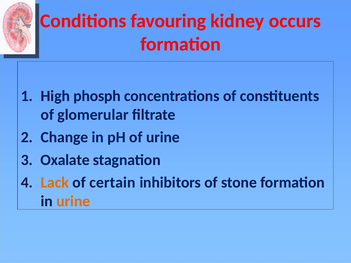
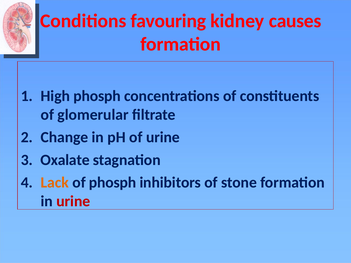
occurs: occurs -> causes (295, 21)
of certain: certain -> phosph (113, 183)
urine colour: orange -> red (73, 201)
